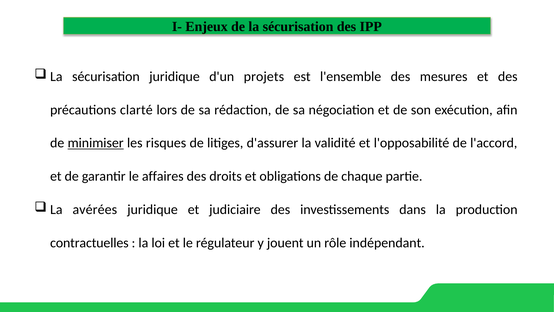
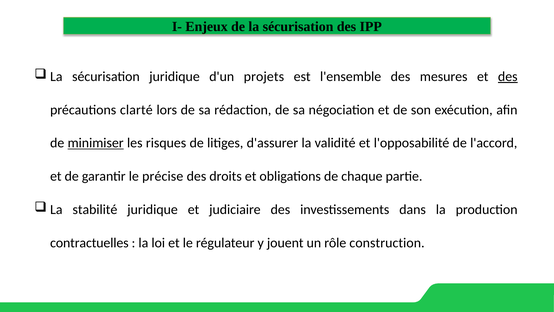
des underline: none -> present (508, 76)
affaires: affaires -> précise (163, 176)
avérées: avérées -> stabilité (95, 209)
indépendant: indépendant -> construction (387, 243)
